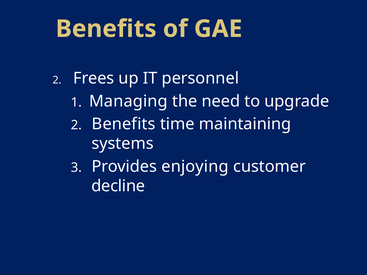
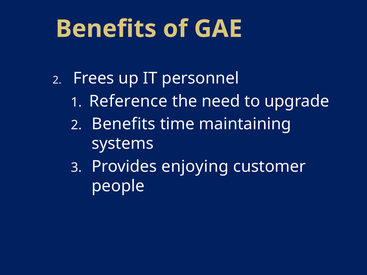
Managing: Managing -> Reference (128, 101)
decline: decline -> people (118, 186)
